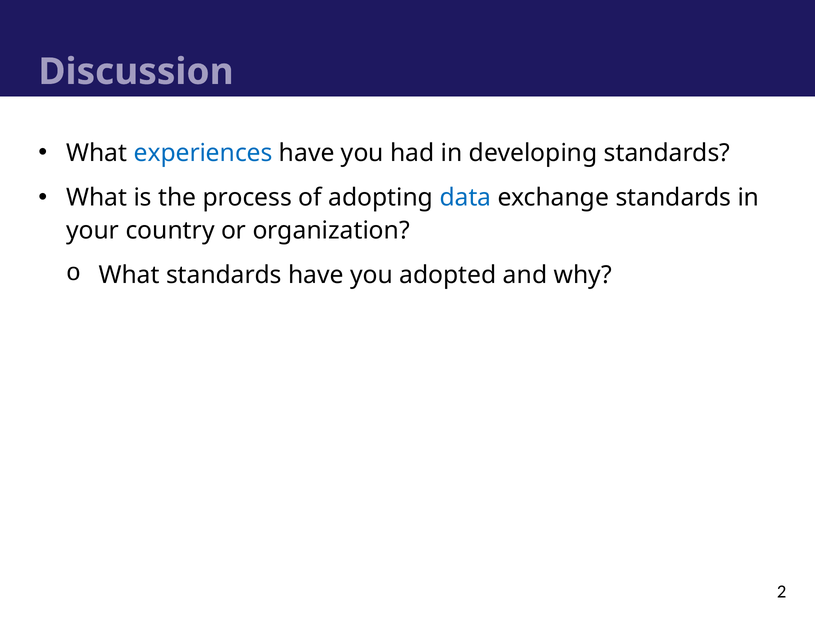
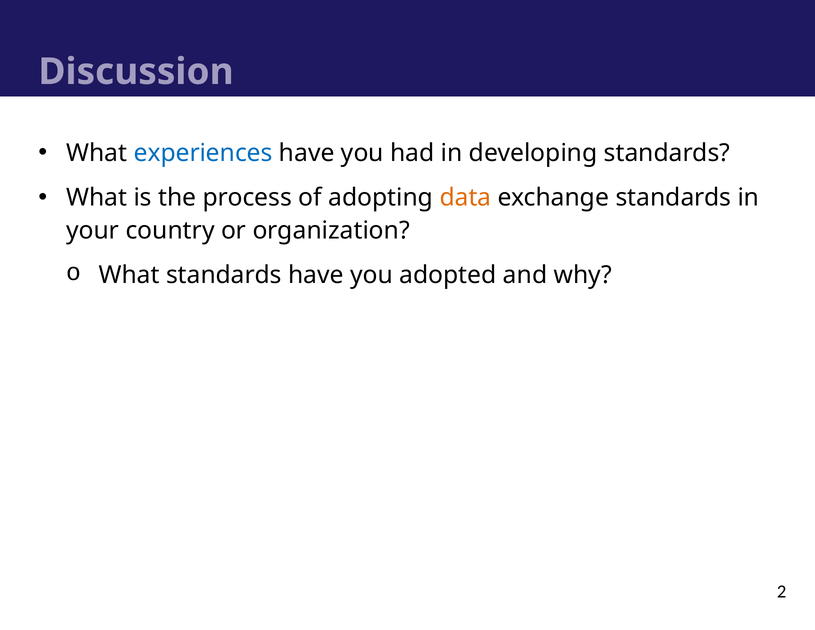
data colour: blue -> orange (465, 198)
